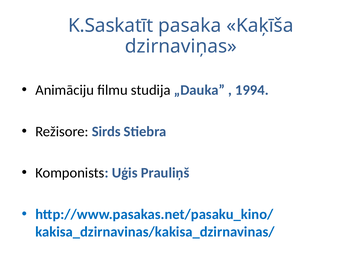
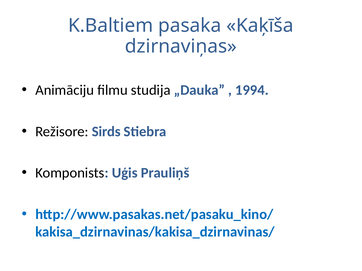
K.Saskatīt: K.Saskatīt -> K.Baltiem (111, 26)
